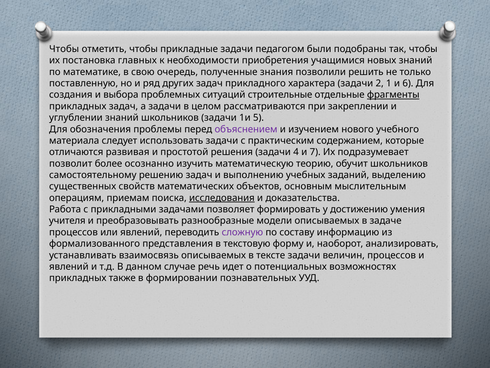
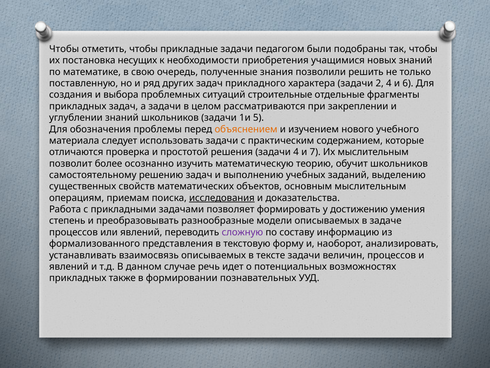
главных: главных -> несущих (137, 60)
2 1: 1 -> 4 (389, 83)
фрагменты underline: present -> none (393, 95)
объяснением colour: purple -> orange (246, 129)
развивая: развивая -> проверка (128, 152)
Их подразумевает: подразумевает -> мыслительным (373, 152)
учителя: учителя -> степень (67, 221)
